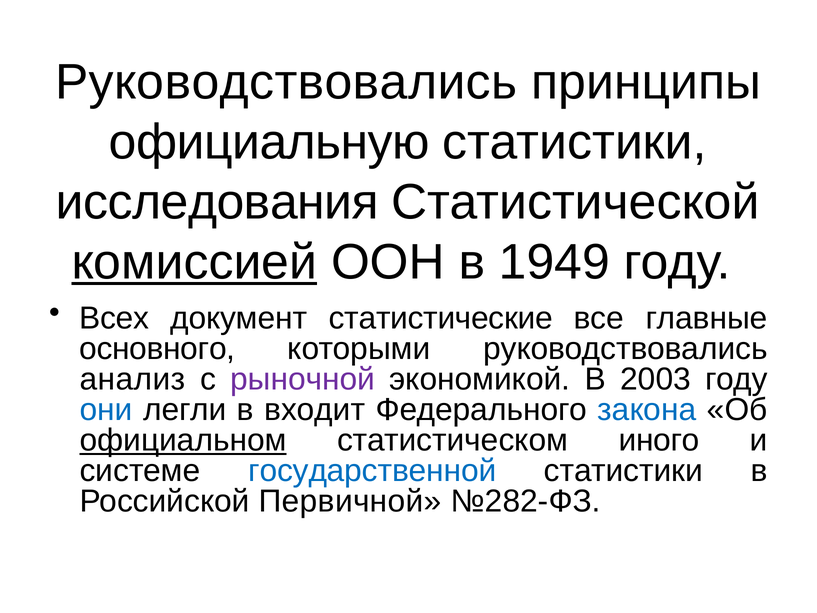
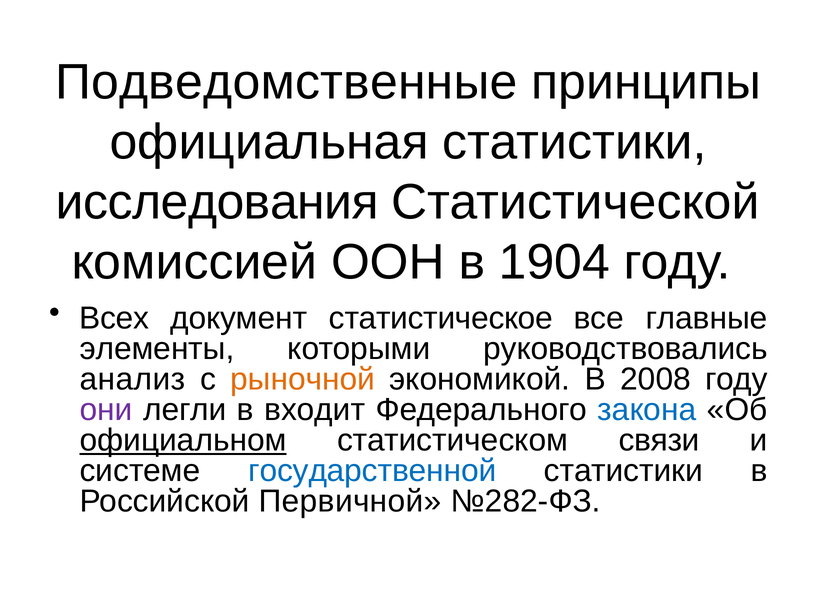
Руководствовались: Руководствовались -> Подведомственные (286, 82)
официальную: официальную -> официальная (269, 142)
комиссией underline: present -> none (194, 262)
1949: 1949 -> 1904 (554, 262)
статистические: статистические -> статистическое (441, 318)
основного: основного -> элементы (157, 349)
рыночной colour: purple -> orange (303, 379)
2003: 2003 -> 2008 (656, 379)
они colour: blue -> purple (106, 410)
иного: иного -> связи (659, 440)
